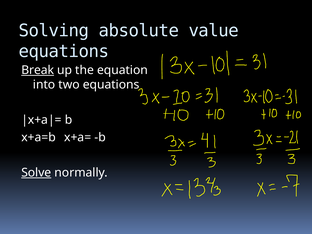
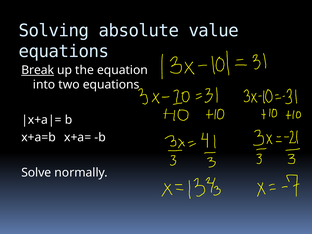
Solve underline: present -> none (36, 173)
